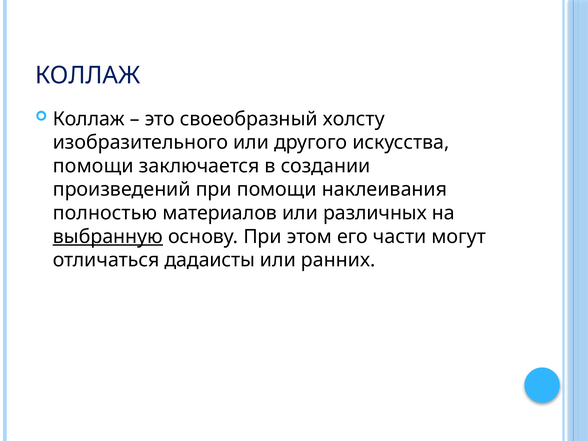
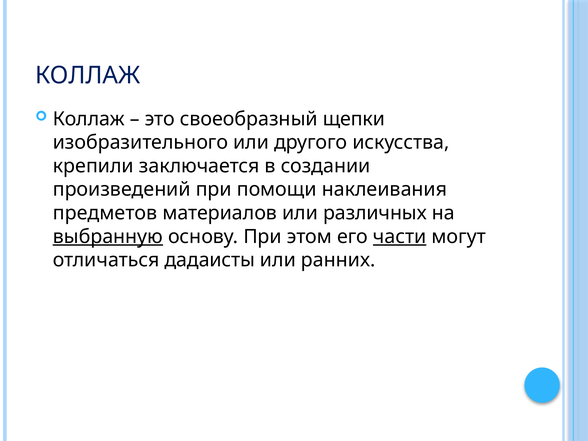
холсту: холсту -> щепки (354, 119)
помощи: помощи -> крепили (93, 166)
полностью: полностью -> предметов (105, 213)
части underline: none -> present (400, 237)
